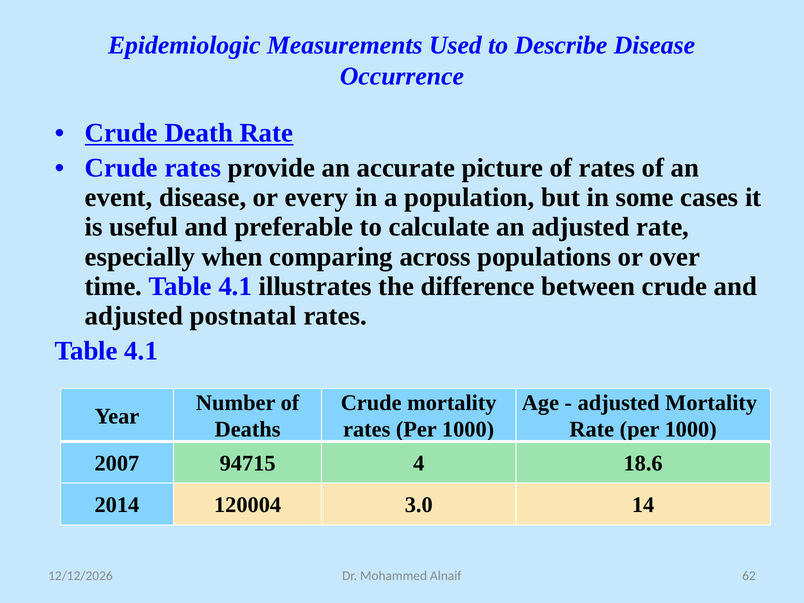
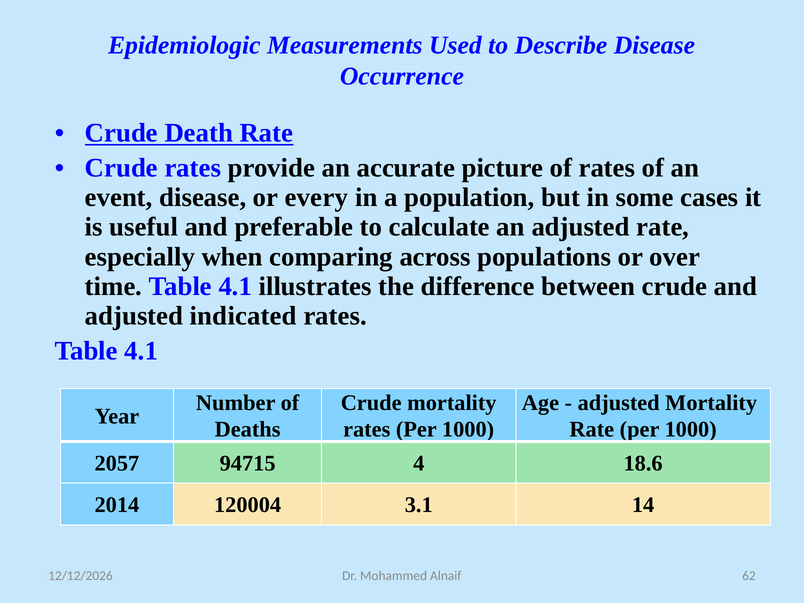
postnatal: postnatal -> indicated (243, 316)
2007: 2007 -> 2057 (117, 463)
3.0: 3.0 -> 3.1 (419, 505)
